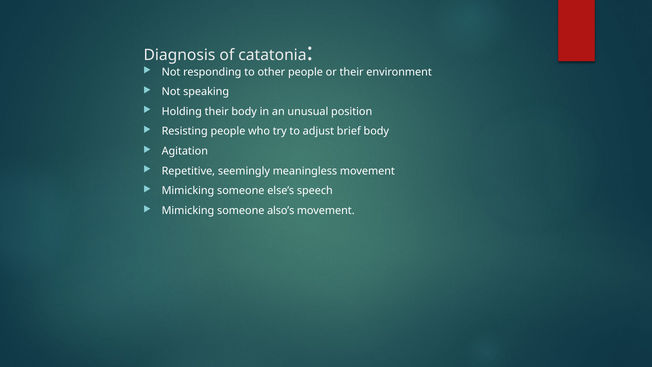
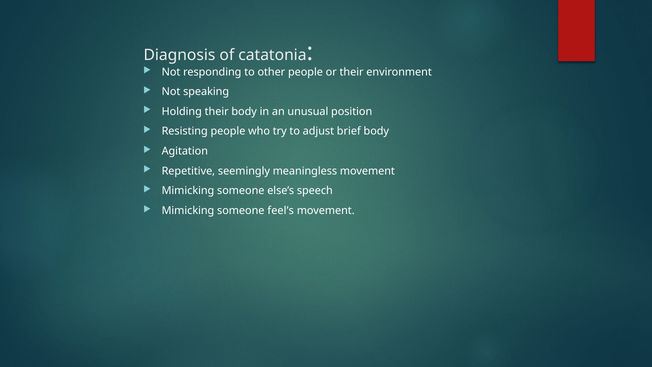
also’s: also’s -> feel’s (281, 211)
